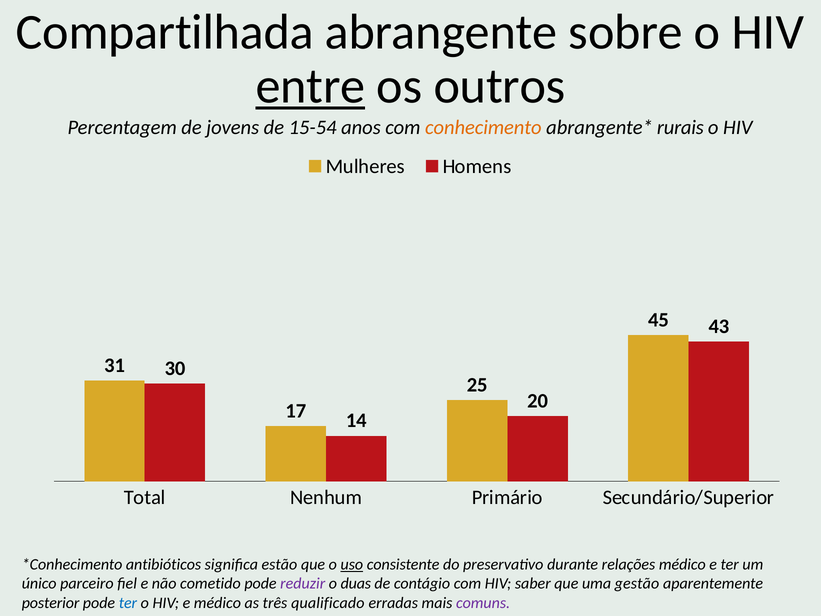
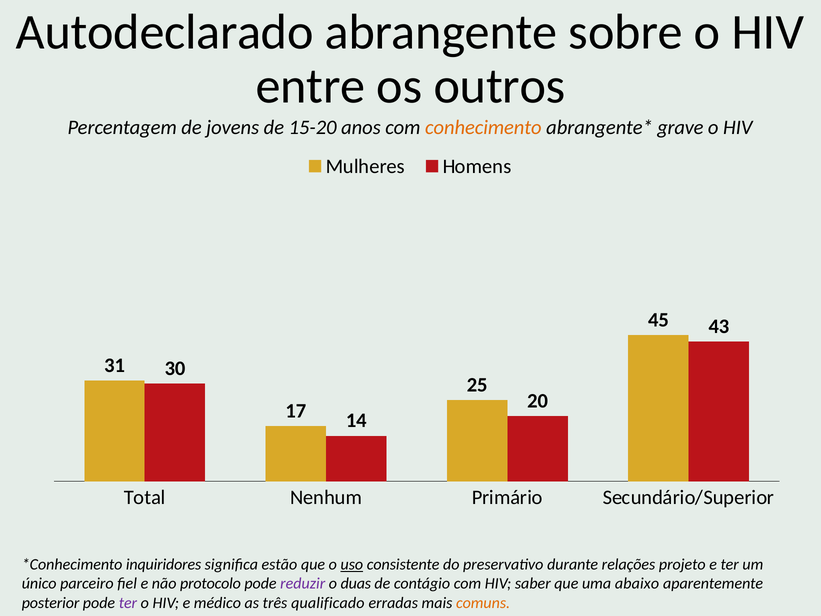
Compartilhada: Compartilhada -> Autodeclarado (165, 32)
entre underline: present -> none (310, 86)
15-54: 15-54 -> 15-20 (313, 127)
rurais: rurais -> grave (680, 127)
antibióticos: antibióticos -> inquiridores (164, 564)
relações médico: médico -> projeto (682, 564)
cometido: cometido -> protocolo (210, 583)
gestão: gestão -> abaixo (637, 583)
ter colour: blue -> purple (128, 603)
comuns colour: purple -> orange (483, 603)
